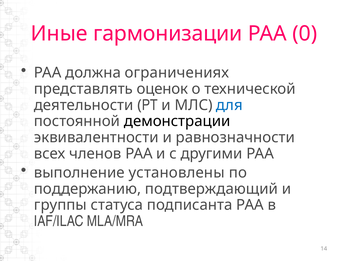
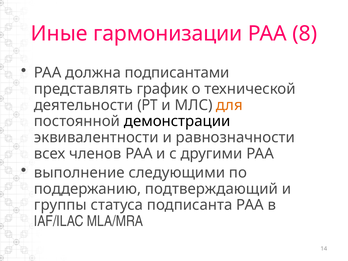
0: 0 -> 8 (305, 34)
ограничениях: ограничениях -> подписантами (177, 73)
оценок: оценок -> график (162, 89)
для colour: blue -> orange (229, 105)
установлены: установлены -> следующими (177, 173)
